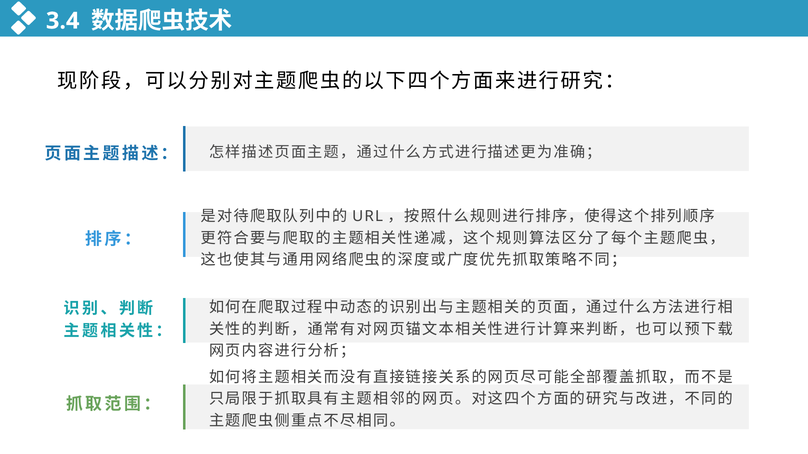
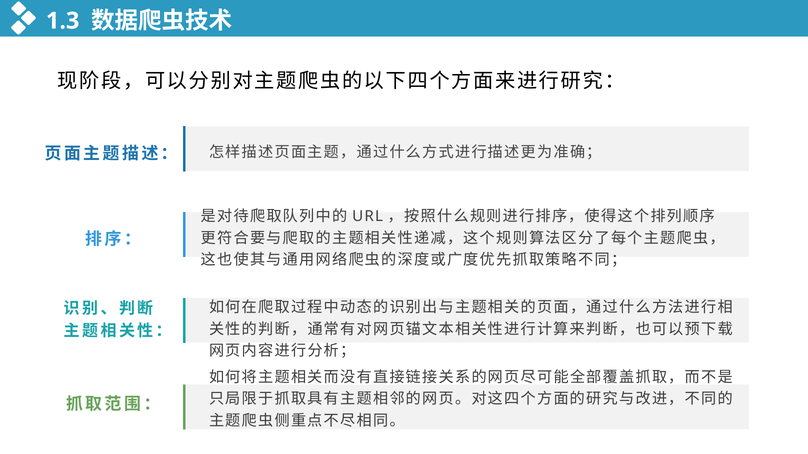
3.4: 3.4 -> 1.3 (63, 21)
